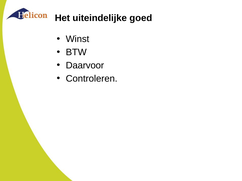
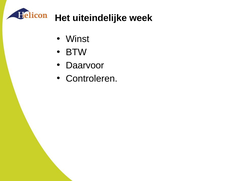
goed: goed -> week (141, 18)
